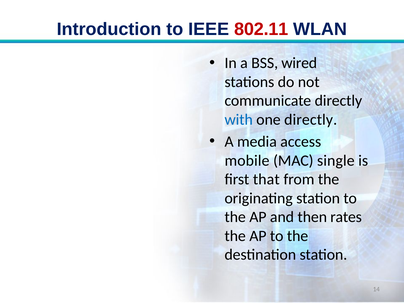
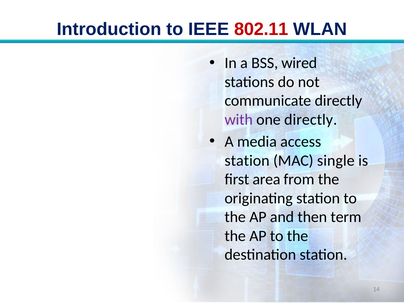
with colour: blue -> purple (239, 120)
mobile: mobile -> station (247, 160)
that: that -> area (266, 179)
rates: rates -> term (346, 217)
